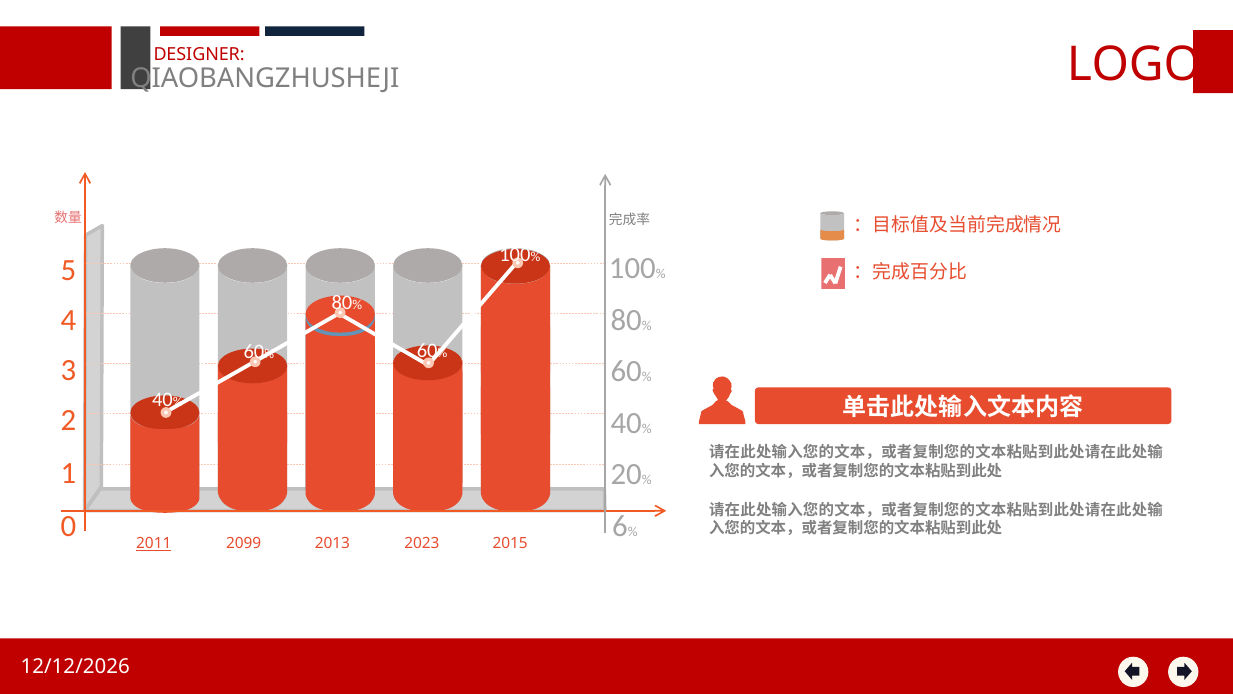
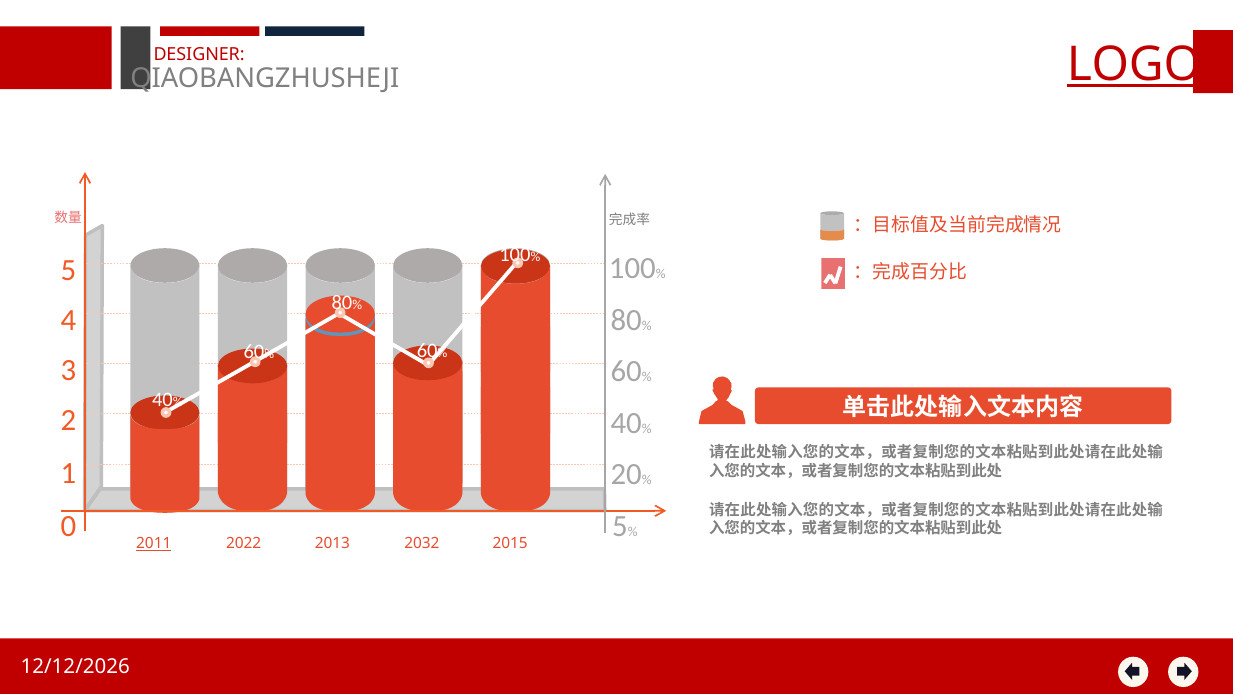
LOGO underline: none -> present (1134, 65)
0 6: 6 -> 5 (620, 526)
2099: 2099 -> 2022 (244, 543)
2023: 2023 -> 2032 (422, 543)
